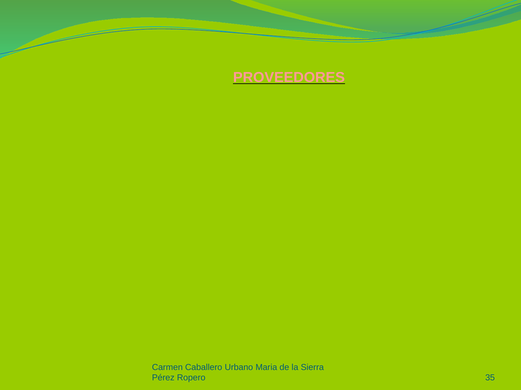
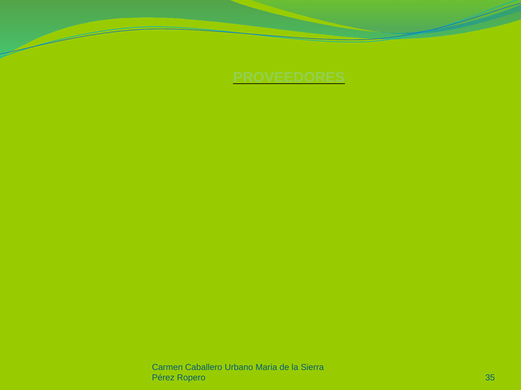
PROVEEDORES colour: pink -> light green (289, 77)
